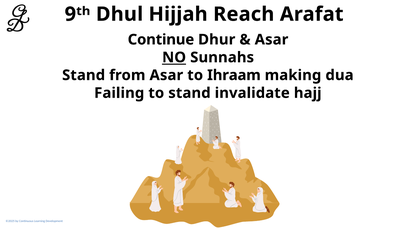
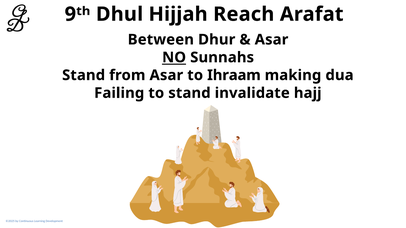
Continue: Continue -> Between (161, 40)
